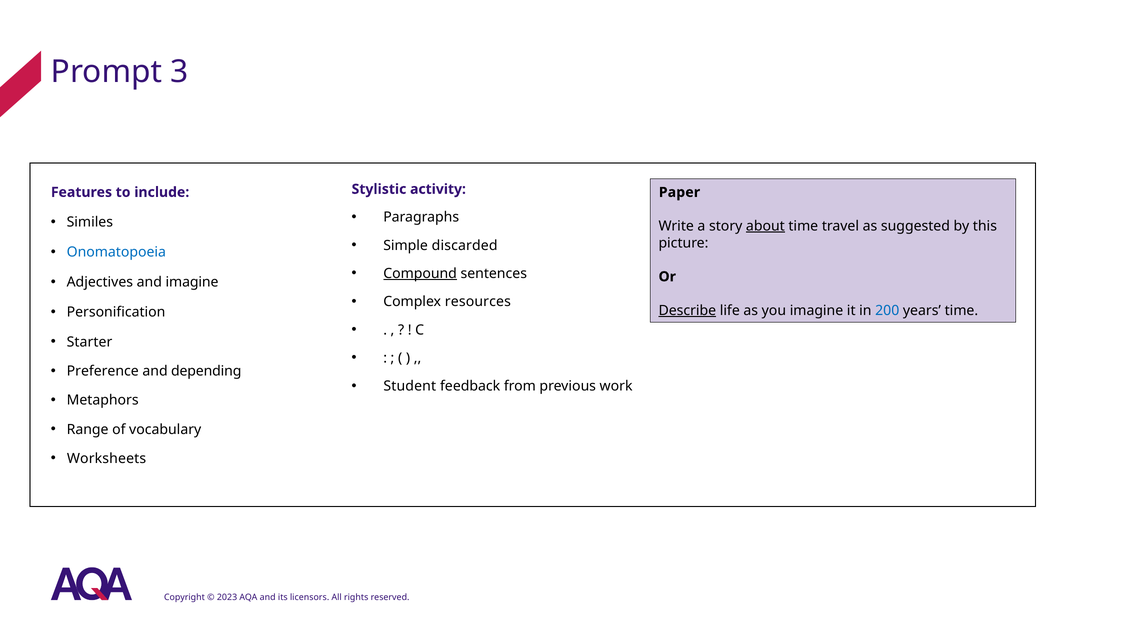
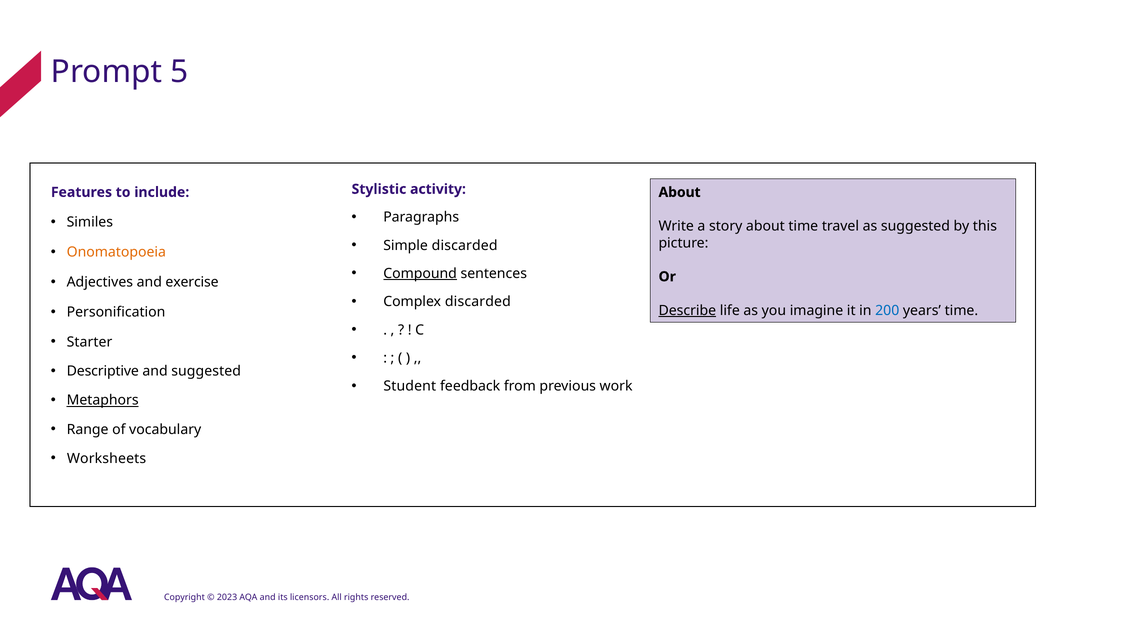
3: 3 -> 5 (179, 72)
Paper: Paper -> About (680, 192)
about underline: present -> none (765, 226)
Onomatopoeia colour: blue -> orange (116, 252)
and imagine: imagine -> exercise (192, 282)
Complex resources: resources -> discarded (478, 302)
Preference: Preference -> Descriptive (103, 371)
and depending: depending -> suggested (206, 371)
Metaphors underline: none -> present (103, 401)
